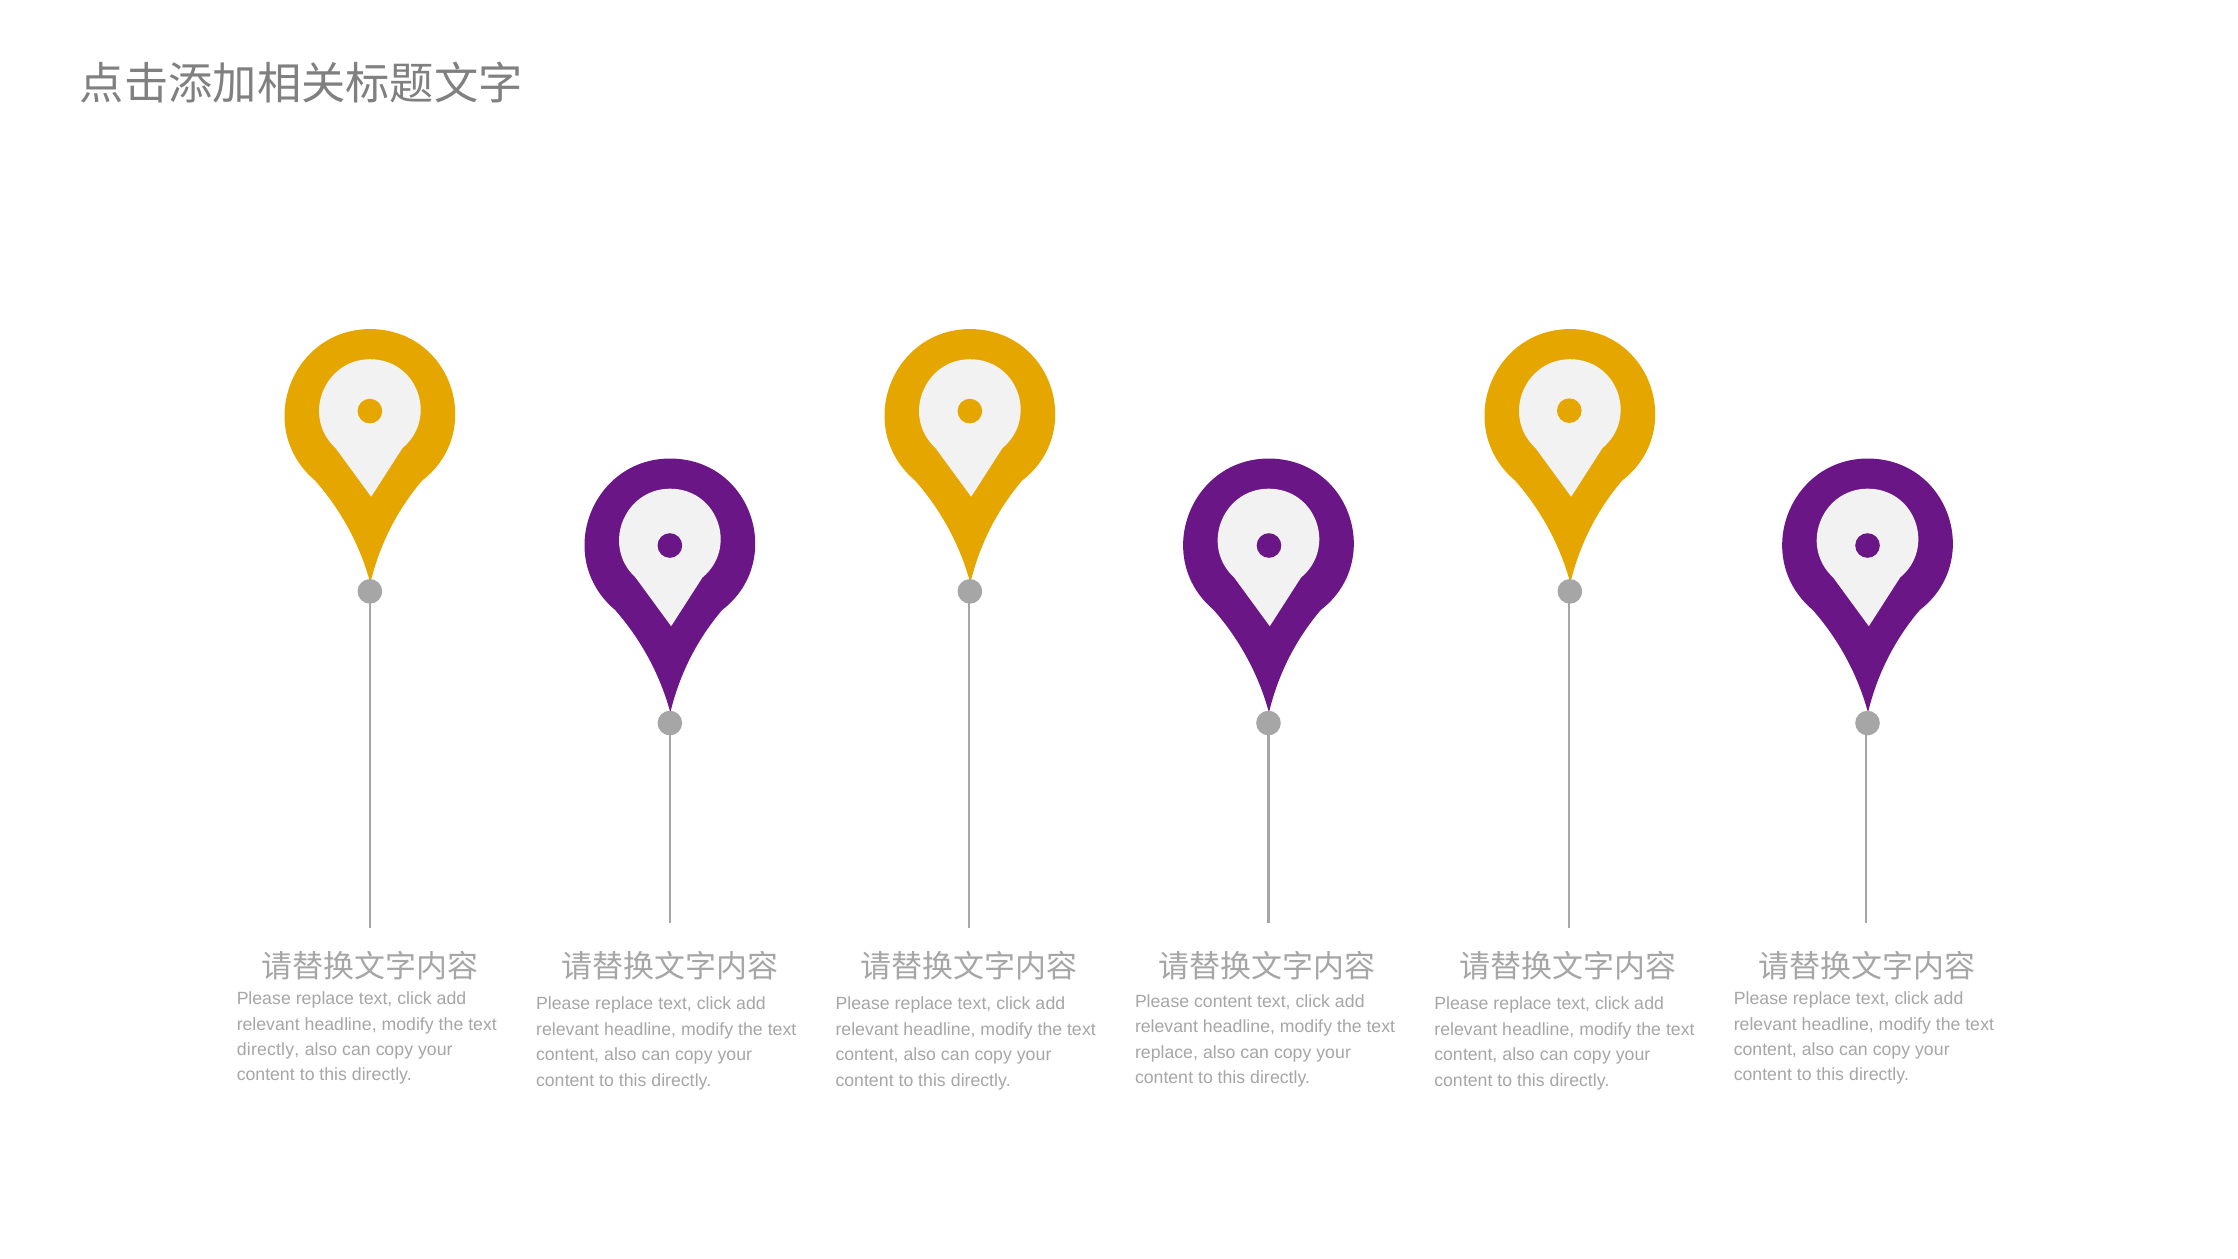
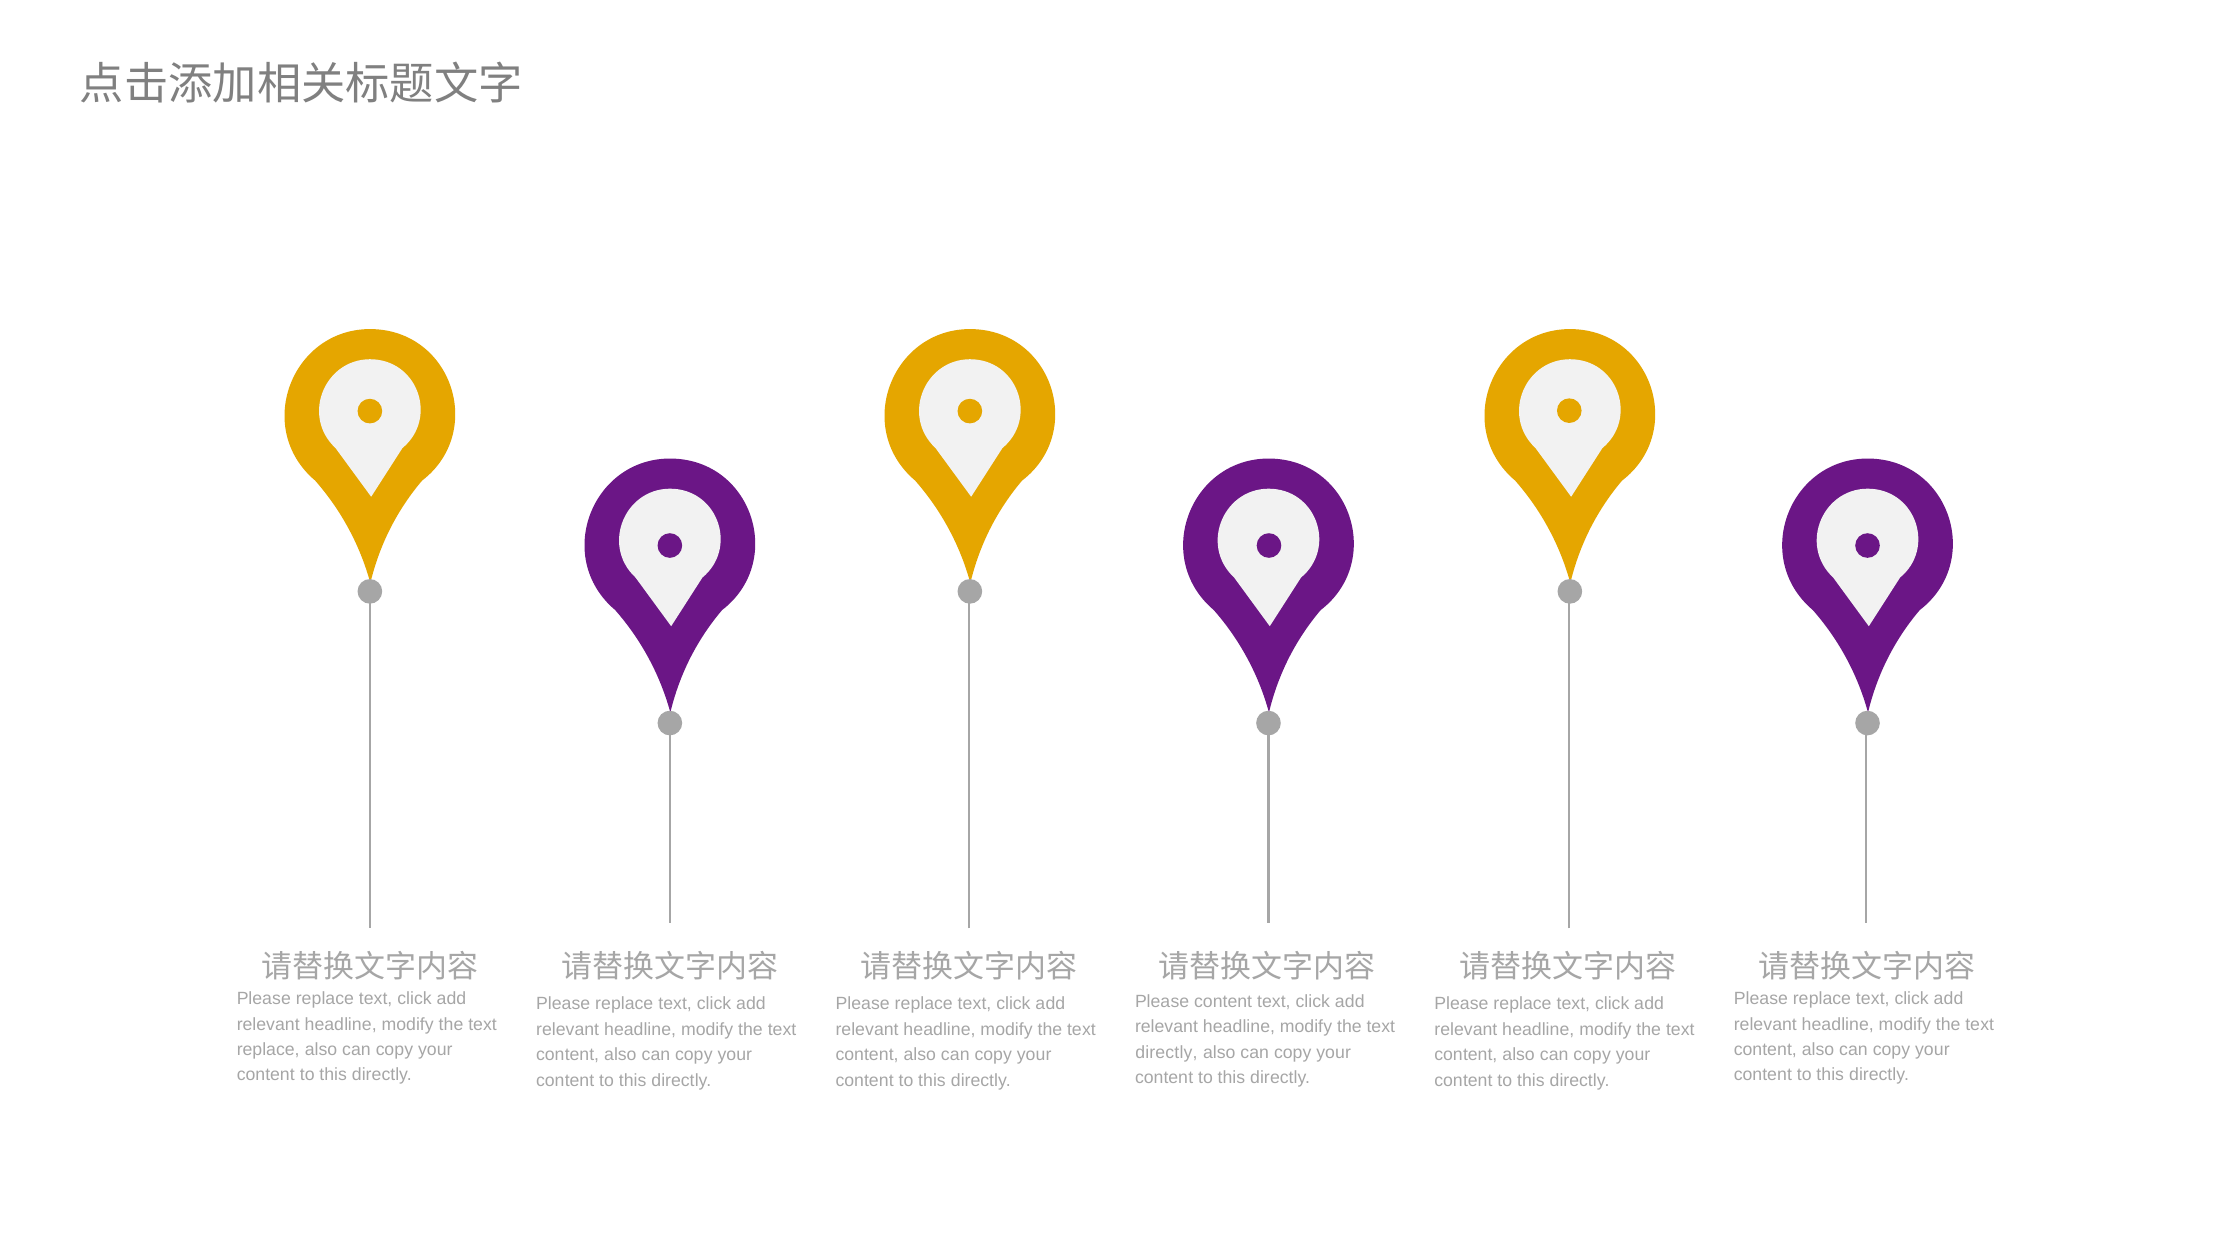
directly: directly -> replace (268, 1050)
replace: replace -> directly (1166, 1052)
